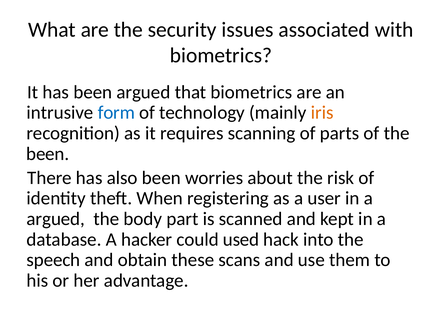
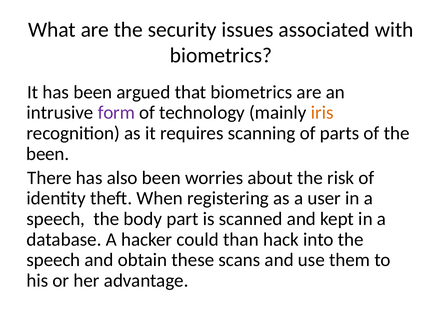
form colour: blue -> purple (116, 113)
argued: argued -> speech (56, 219)
used: used -> than (241, 240)
